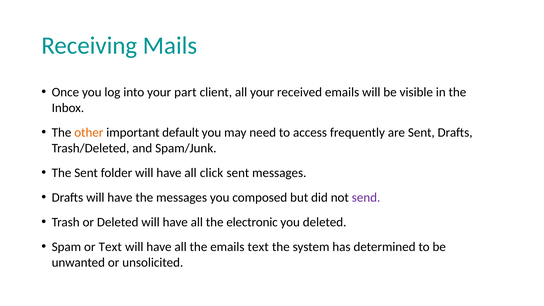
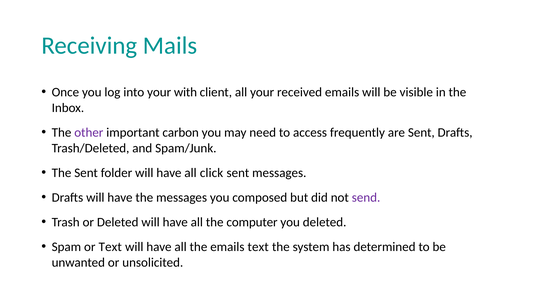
part: part -> with (186, 92)
other colour: orange -> purple (89, 133)
default: default -> carbon (181, 133)
electronic: electronic -> computer (252, 222)
